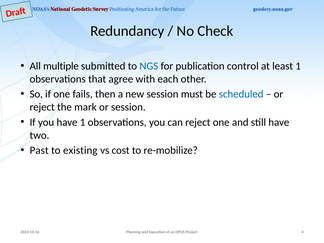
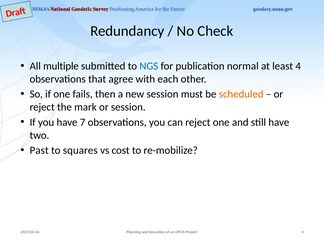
control: control -> normal (243, 66)
least 1: 1 -> 4 (298, 66)
scheduled colour: blue -> orange (241, 94)
have 1: 1 -> 7 (83, 122)
existing: existing -> squares (80, 150)
